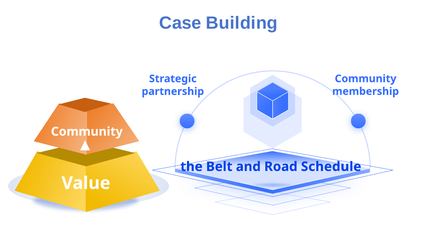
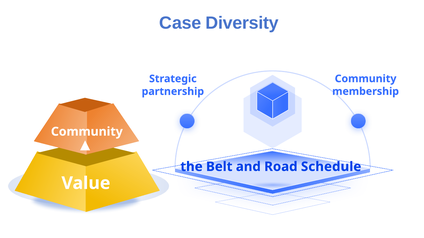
Building: Building -> Diversity (242, 23)
